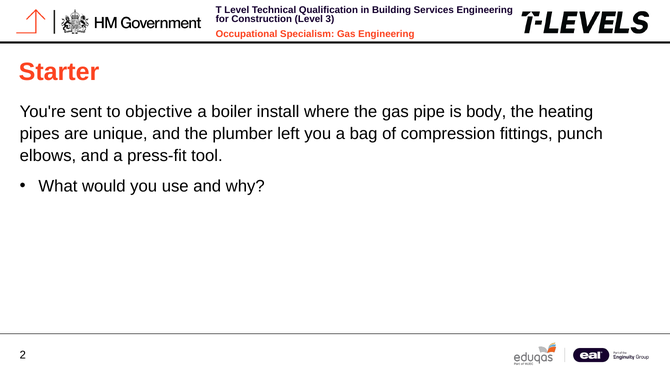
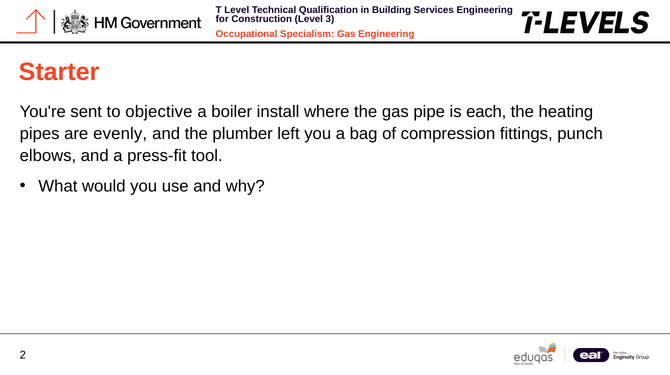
body: body -> each (486, 112)
unique: unique -> evenly (120, 134)
